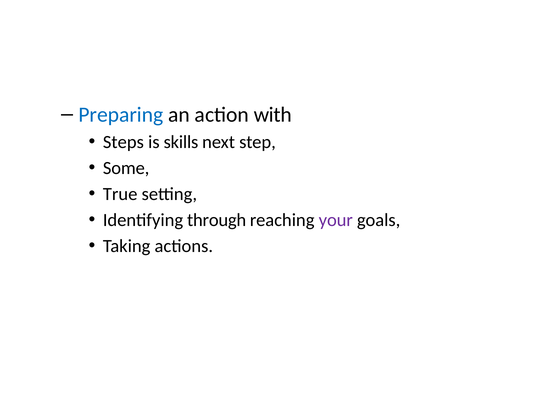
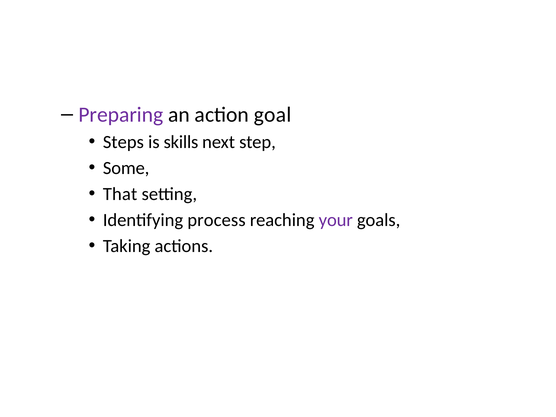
Preparing colour: blue -> purple (121, 115)
with: with -> goal (273, 115)
True: True -> That (120, 194)
through: through -> process (216, 220)
